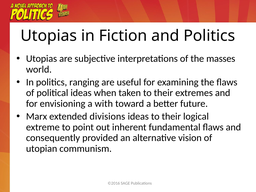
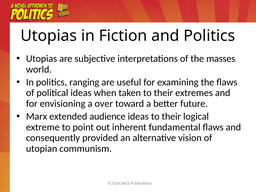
with: with -> over (104, 104)
divisions: divisions -> audience (107, 116)
